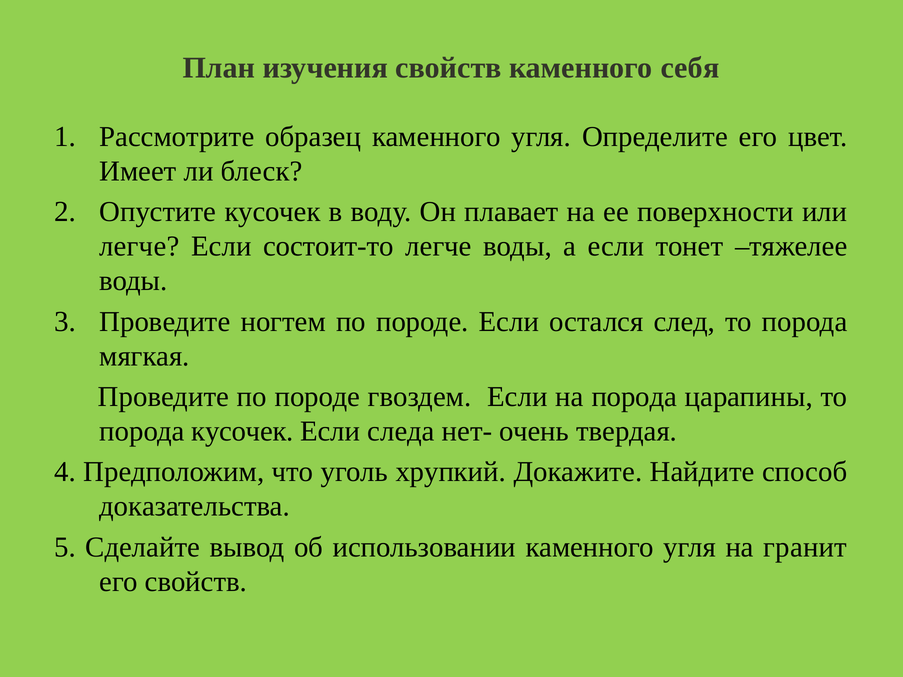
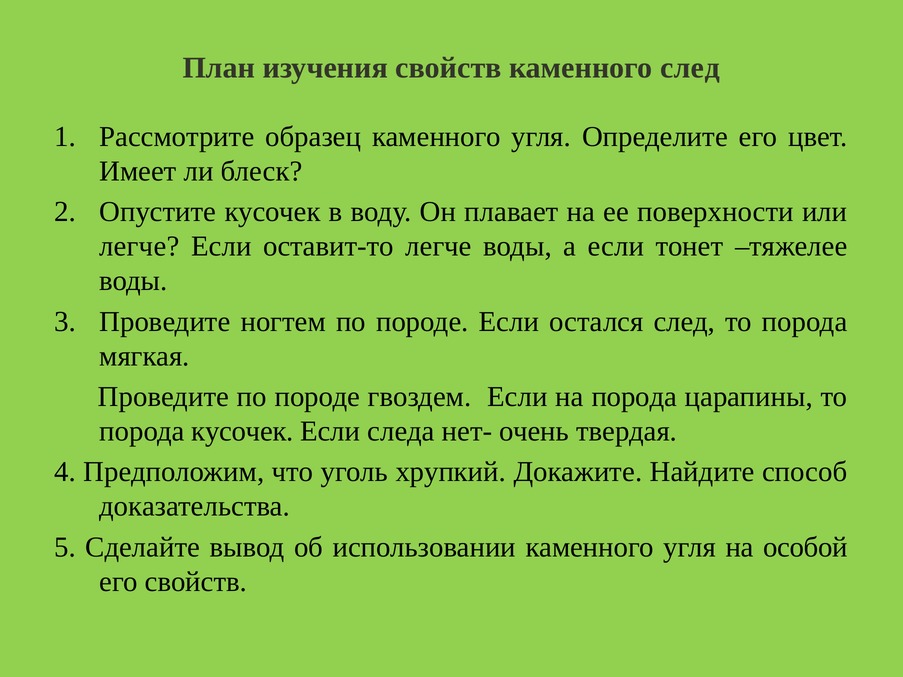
каменного себя: себя -> след (690, 68)
состоит-то: состоит-то -> оставит-то (328, 246)
гранит: гранит -> особой (805, 547)
